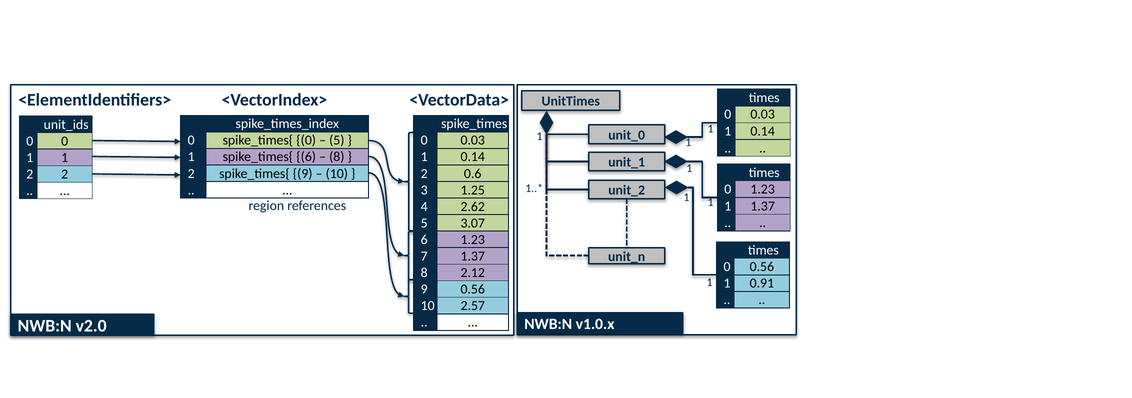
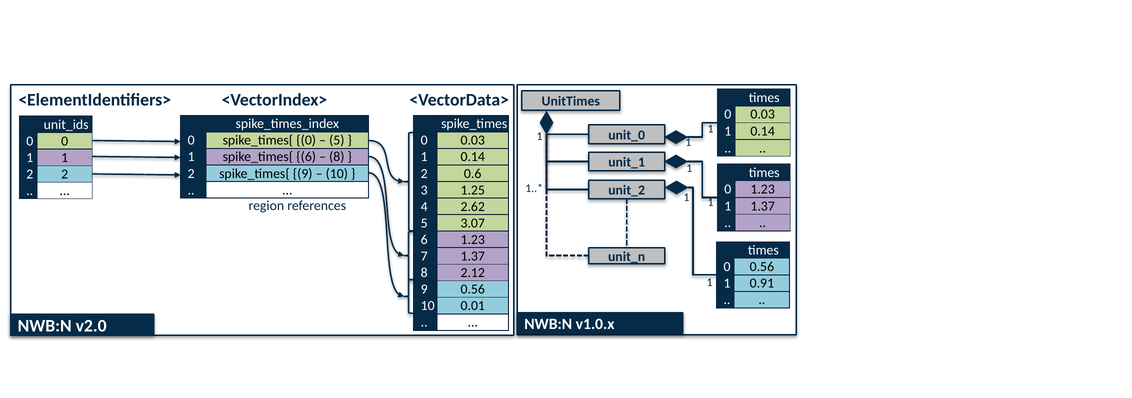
2.57: 2.57 -> 0.01 (473, 306)
